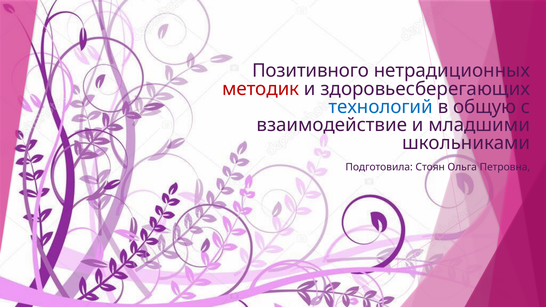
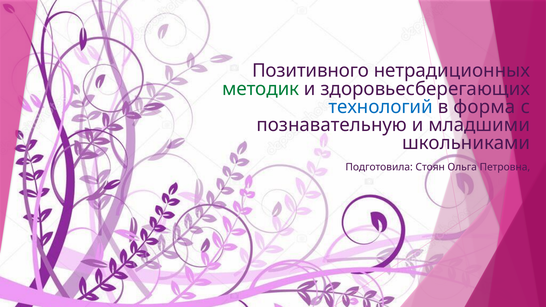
методик colour: red -> green (261, 89)
общую: общую -> форма (484, 107)
взаимодействие: взаимодействие -> познавательную (332, 125)
